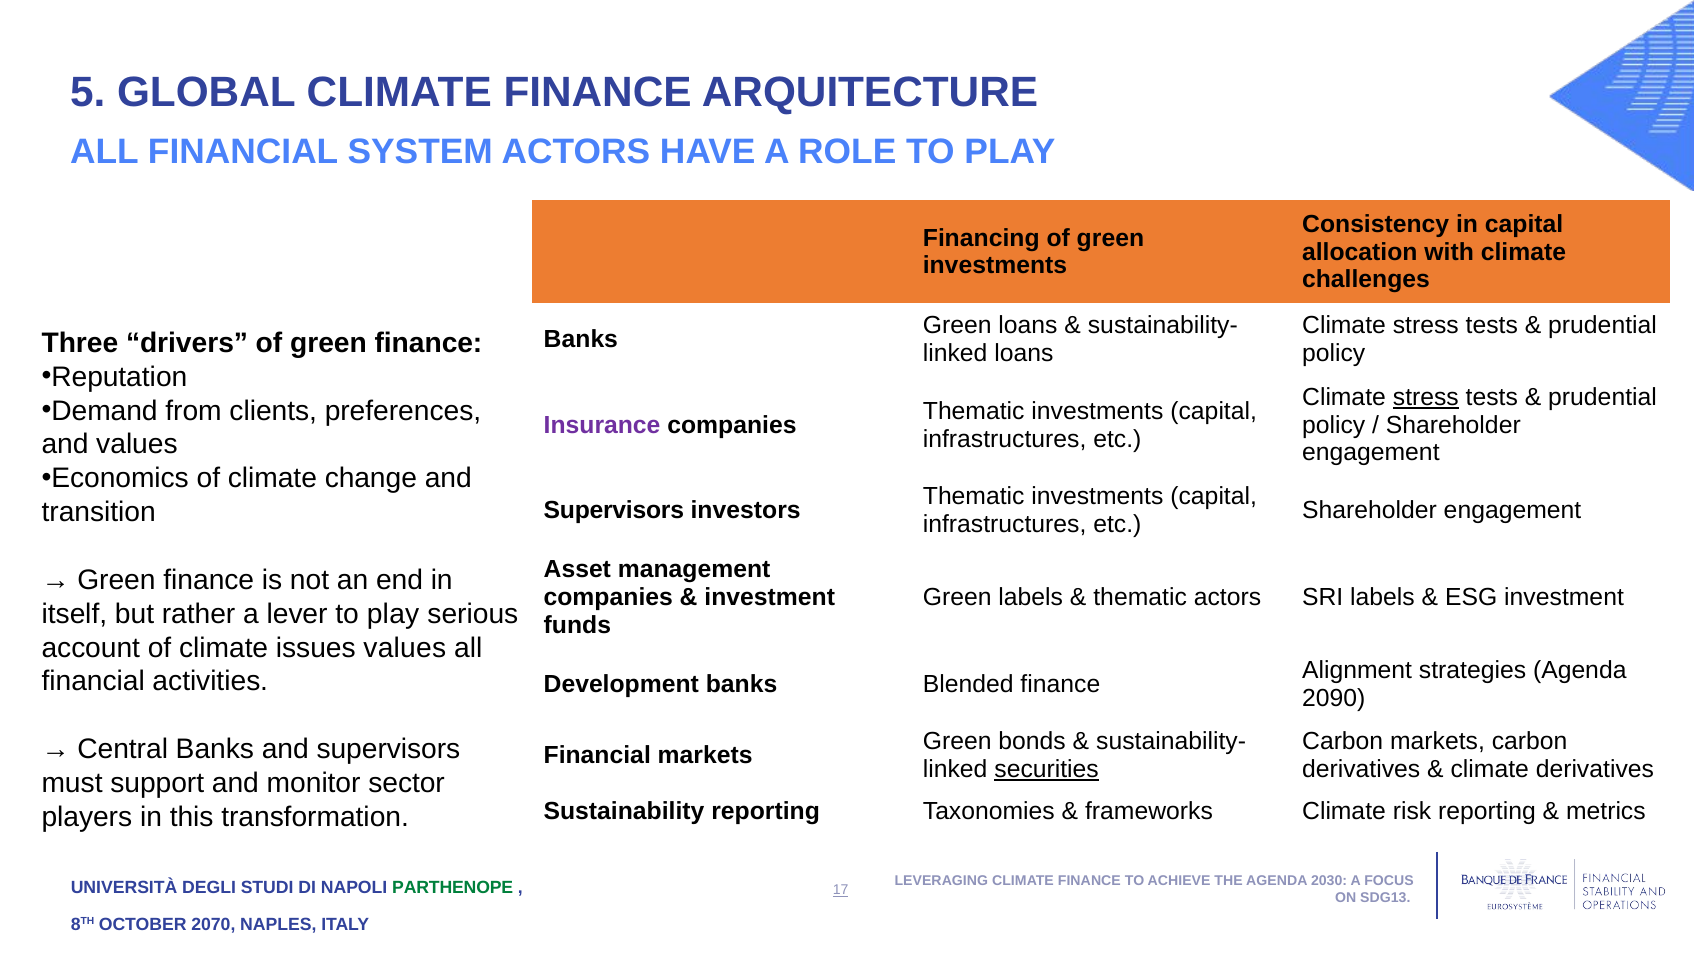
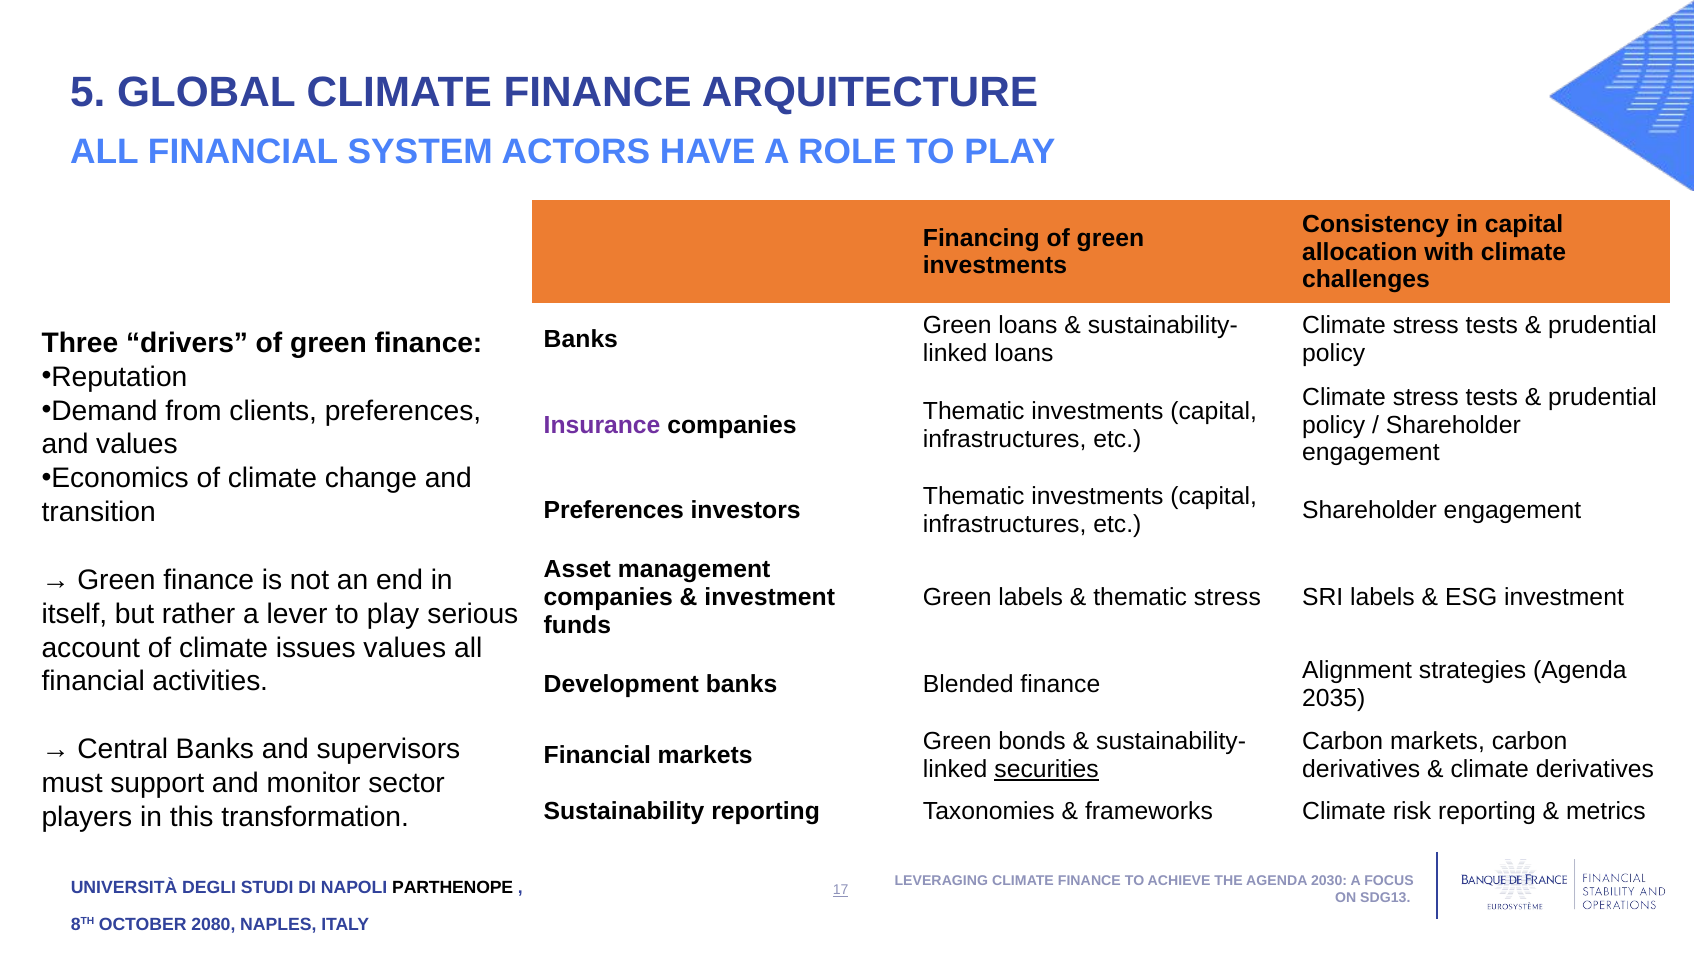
stress underline: present -> none (1426, 397)
Supervisors: Supervisors -> Preferences (614, 511)
thematic actors: actors -> stress (1227, 597)
2090: 2090 -> 2035 (1334, 698)
PARTHENOPE colour: green -> black (453, 887)
2070: 2070 -> 2080 (213, 924)
